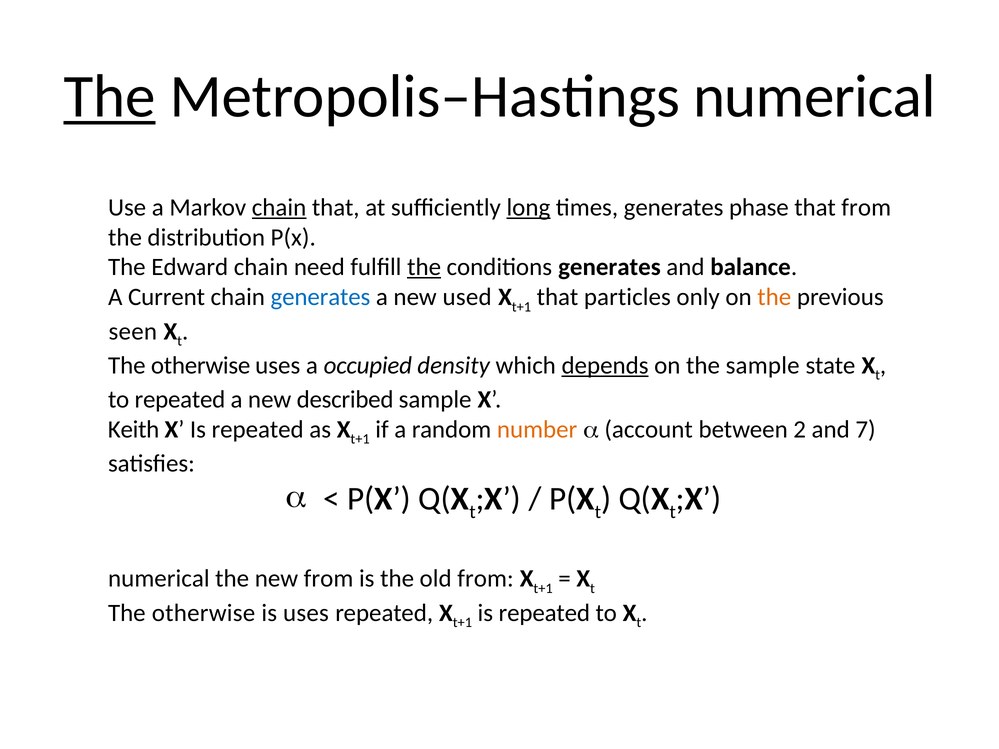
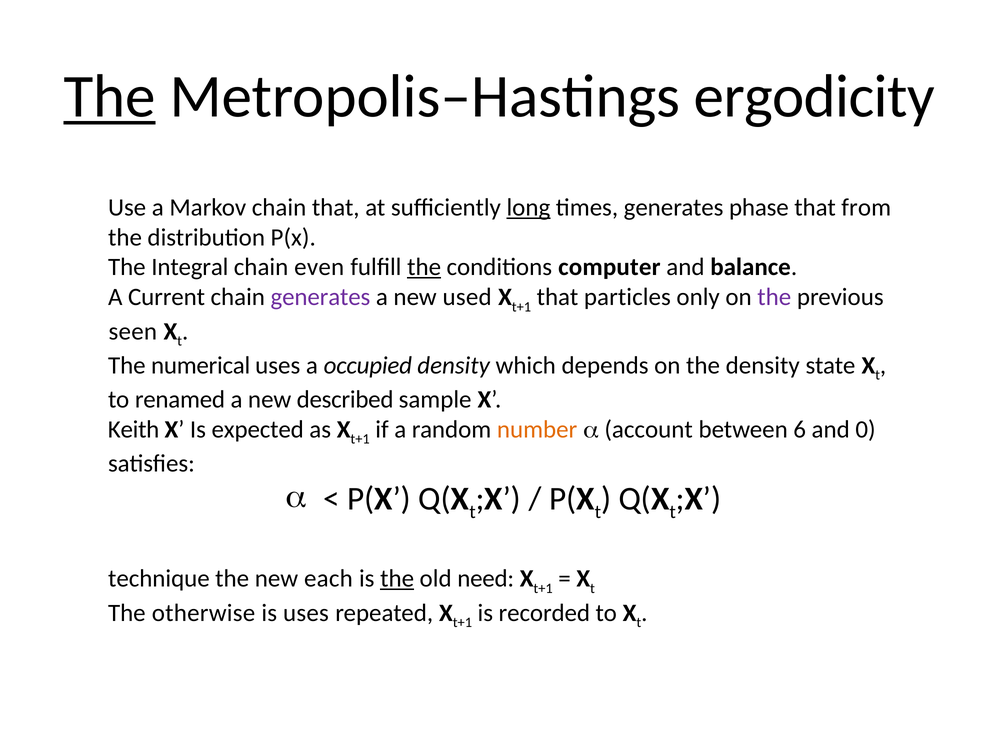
Metropolis–Hastings numerical: numerical -> ergodicity (814, 97)
chain underline: present -> none (279, 207)
Edward: Edward -> Integral (190, 267)
need: need -> even (319, 267)
conditions generates: generates -> computer (609, 267)
generates colour: blue -> purple (320, 297)
the colour: orange -> purple (774, 297)
otherwise: otherwise -> numerical (201, 365)
depends underline: present -> none (605, 365)
the sample: sample -> density (763, 365)
to repeated: repeated -> renamed (180, 400)
X Is repeated: repeated -> expected (258, 429)
2: 2 -> 6 (800, 429)
7: 7 -> 0 (866, 429)
numerical: numerical -> technique (159, 579)
new from: from -> each (328, 579)
the underline: none -> present (397, 579)
old from: from -> need (486, 579)
repeated: repeated -> recorded (544, 613)
